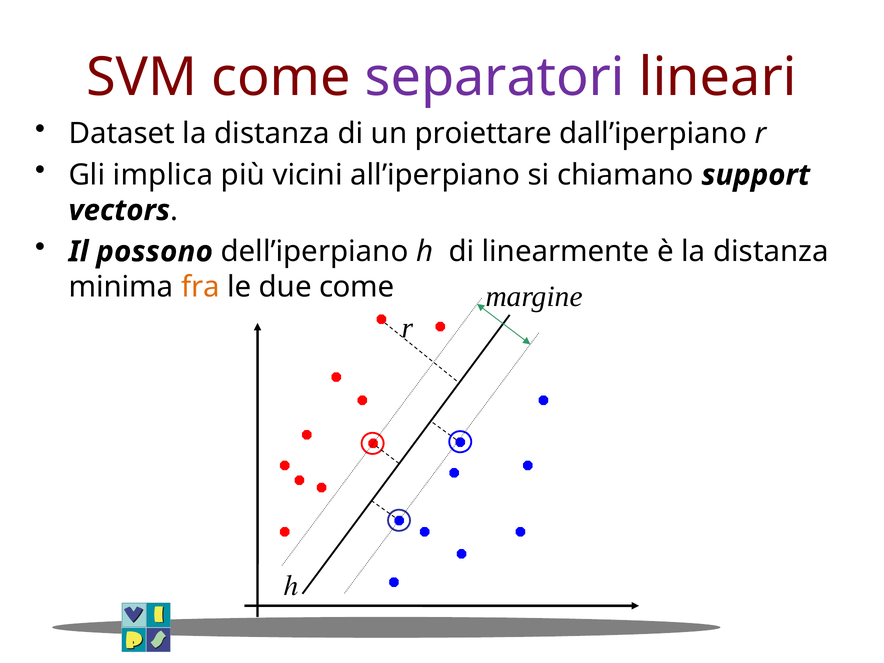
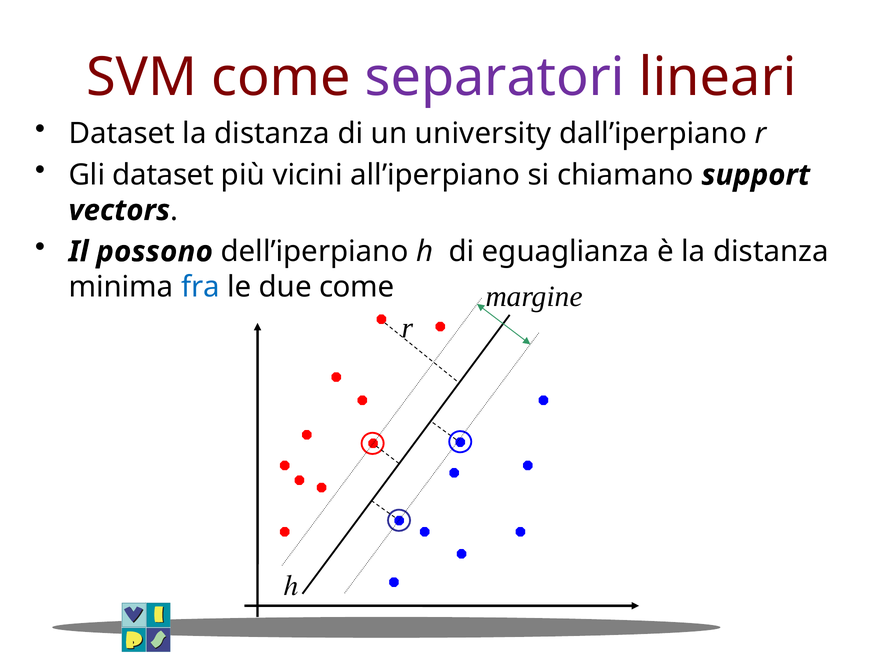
proiettare: proiettare -> university (483, 134)
Gli implica: implica -> dataset (163, 175)
linearmente: linearmente -> eguaglianza (566, 252)
fra colour: orange -> blue (200, 287)
